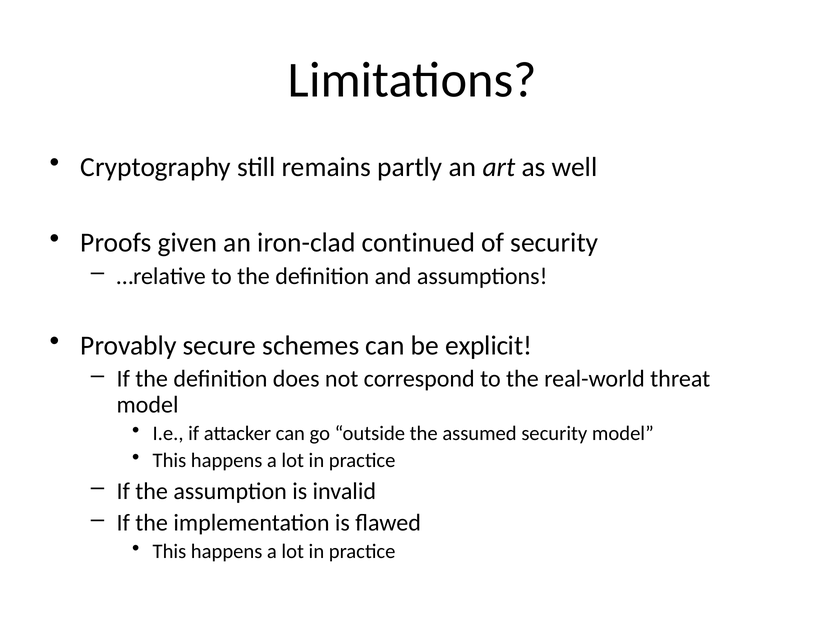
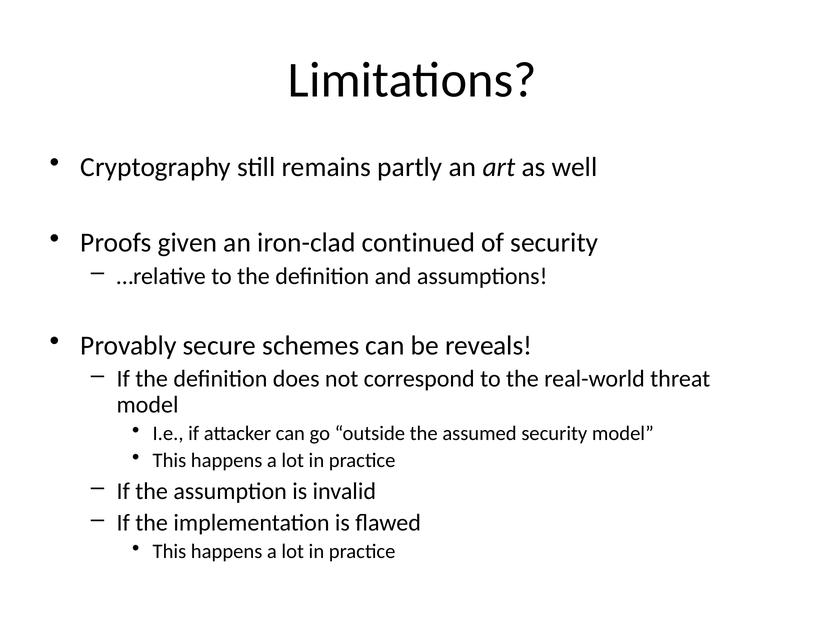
explicit: explicit -> reveals (489, 346)
